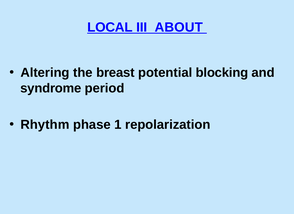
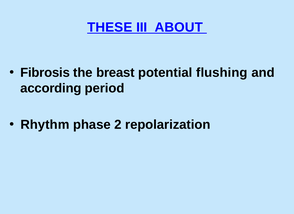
LOCAL: LOCAL -> THESE (110, 27)
Altering: Altering -> Fibrosis (45, 73)
blocking: blocking -> flushing (222, 73)
syndrome: syndrome -> according (51, 88)
1: 1 -> 2 (118, 125)
